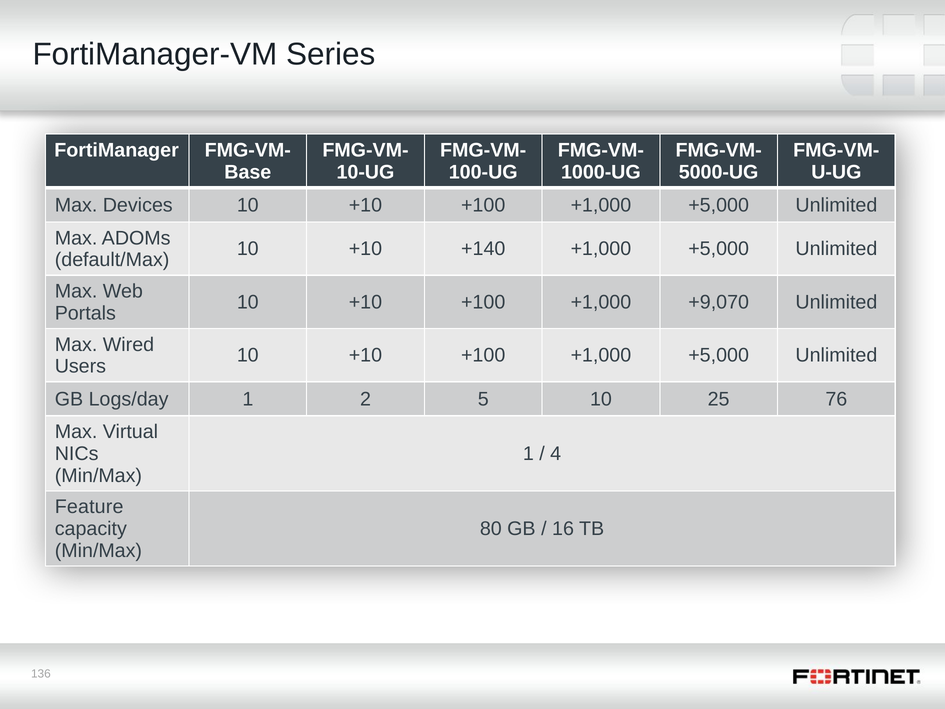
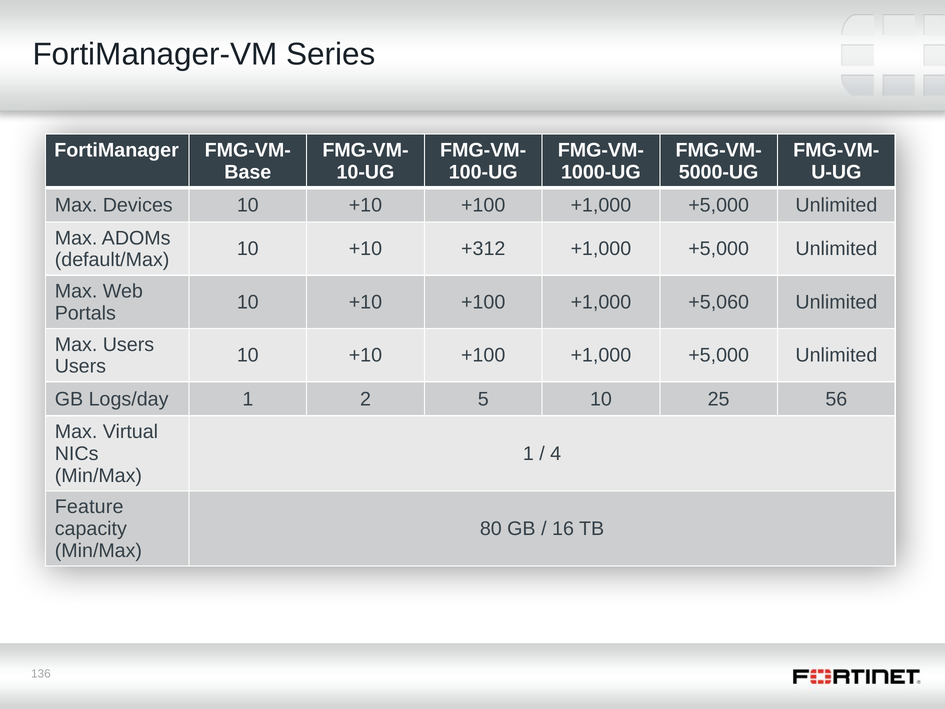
+140: +140 -> +312 (483, 249)
+9,070: +9,070 -> +5,060 (719, 302)
Max Wired: Wired -> Users (128, 344)
76: 76 -> 56 (836, 399)
